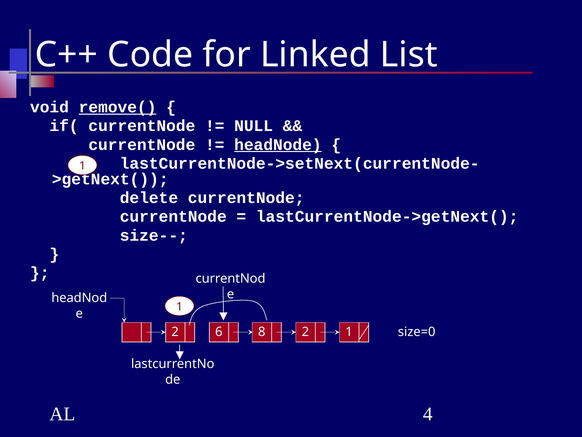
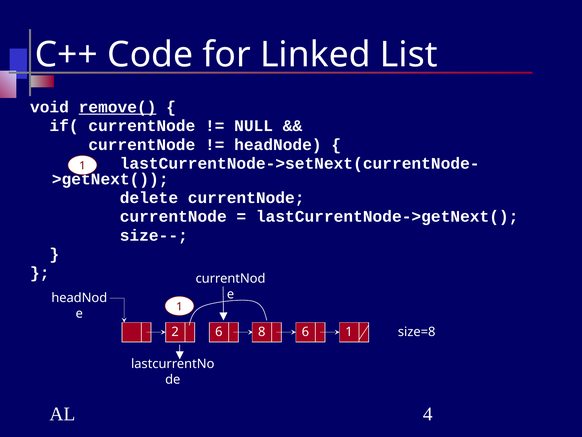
headNode underline: present -> none (278, 145)
6 2: 2 -> 6 (305, 332)
size=0: size=0 -> size=8 (417, 332)
